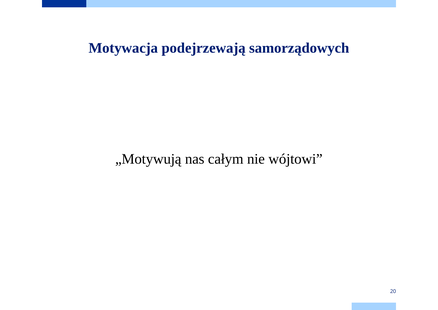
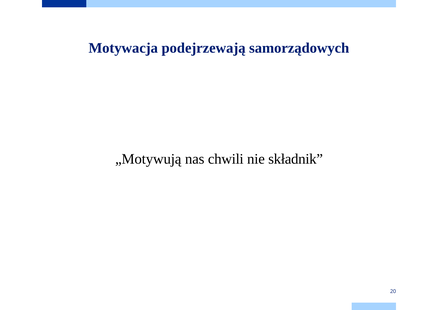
całym: całym -> chwili (226, 159)
wójtowi: wójtowi -> składnik (296, 159)
